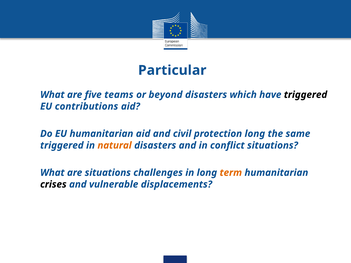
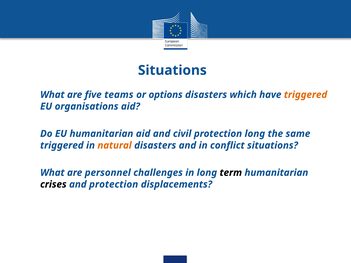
Particular: Particular -> Situations (172, 70)
beyond: beyond -> options (166, 95)
triggered colour: black -> orange (306, 95)
contributions: contributions -> organisations (87, 107)
are situations: situations -> personnel (108, 173)
term colour: orange -> black (231, 173)
and vulnerable: vulnerable -> protection (114, 185)
